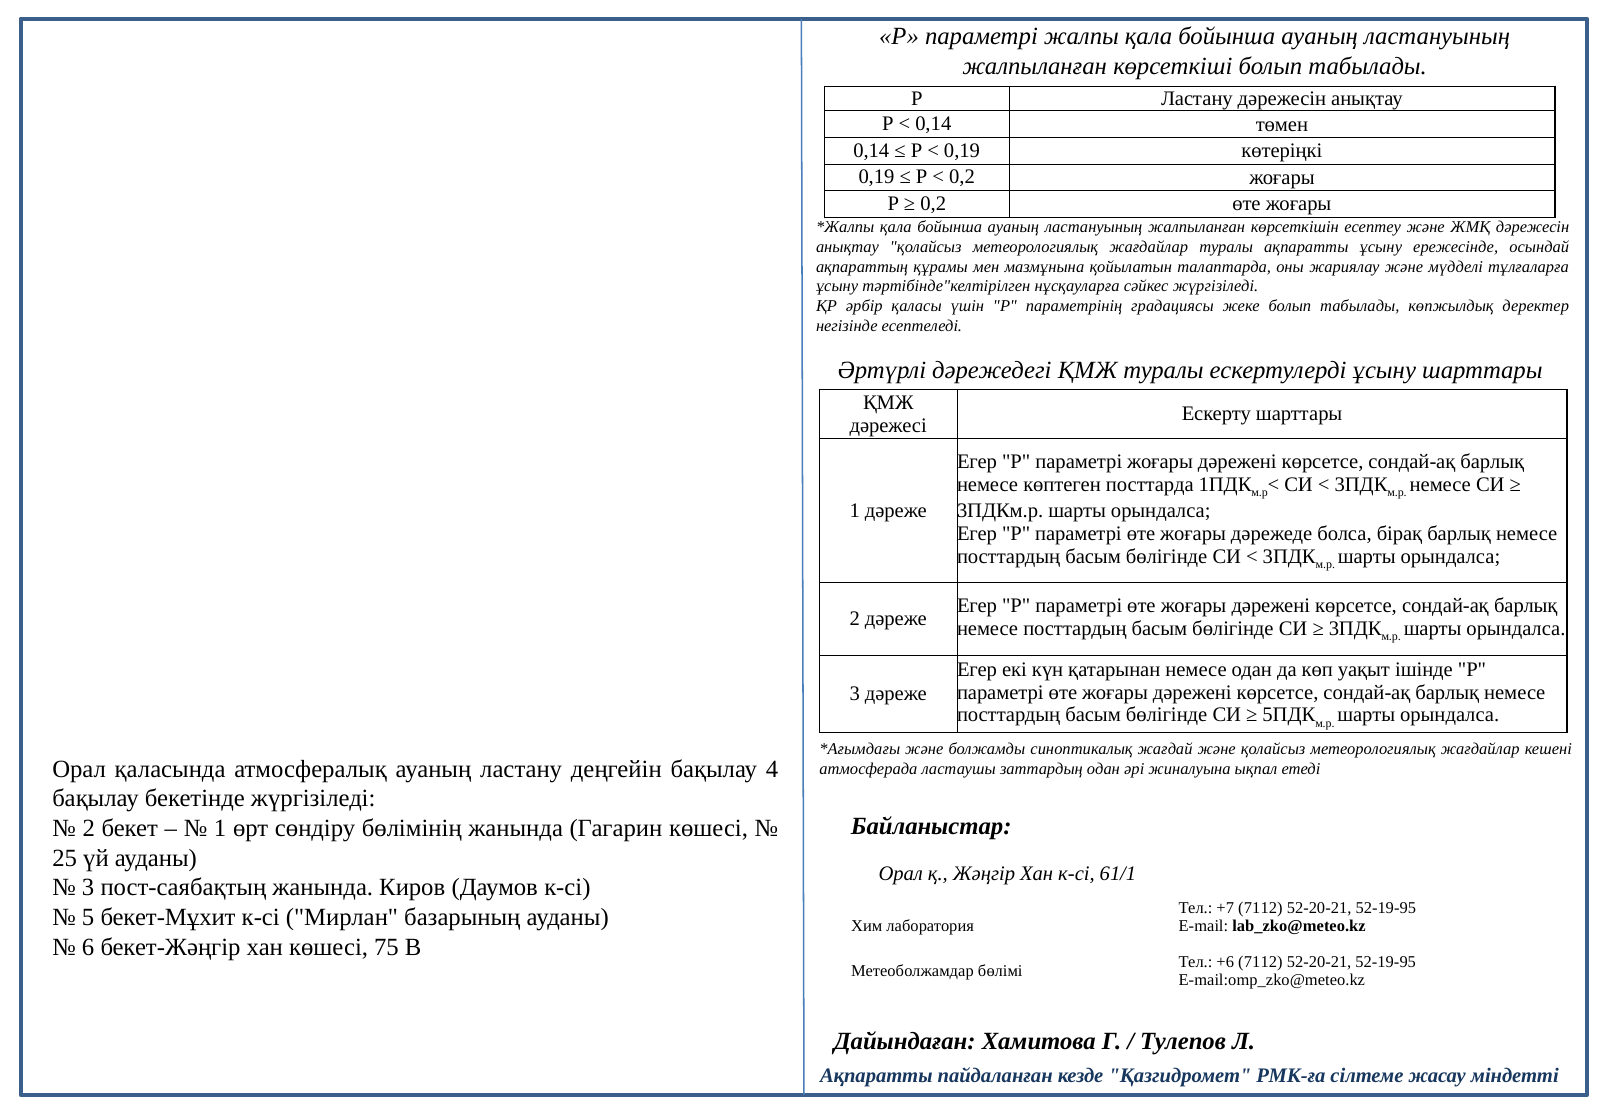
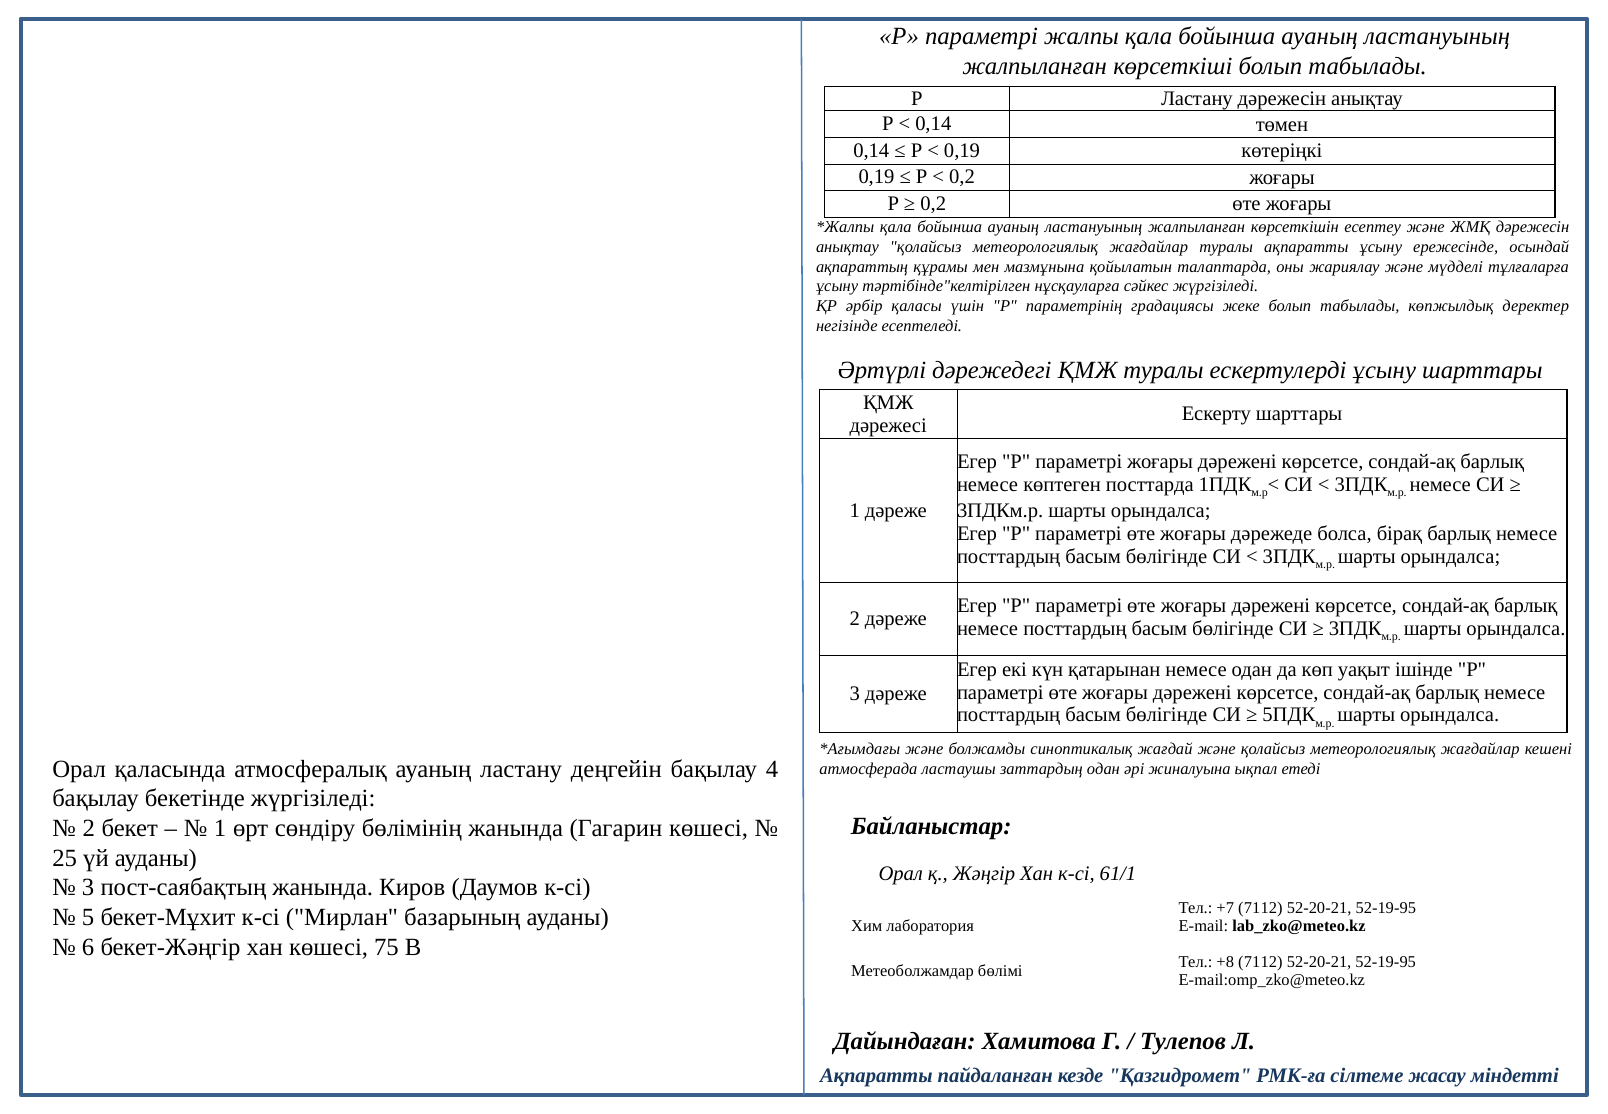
+6: +6 -> +8 (1225, 962)
